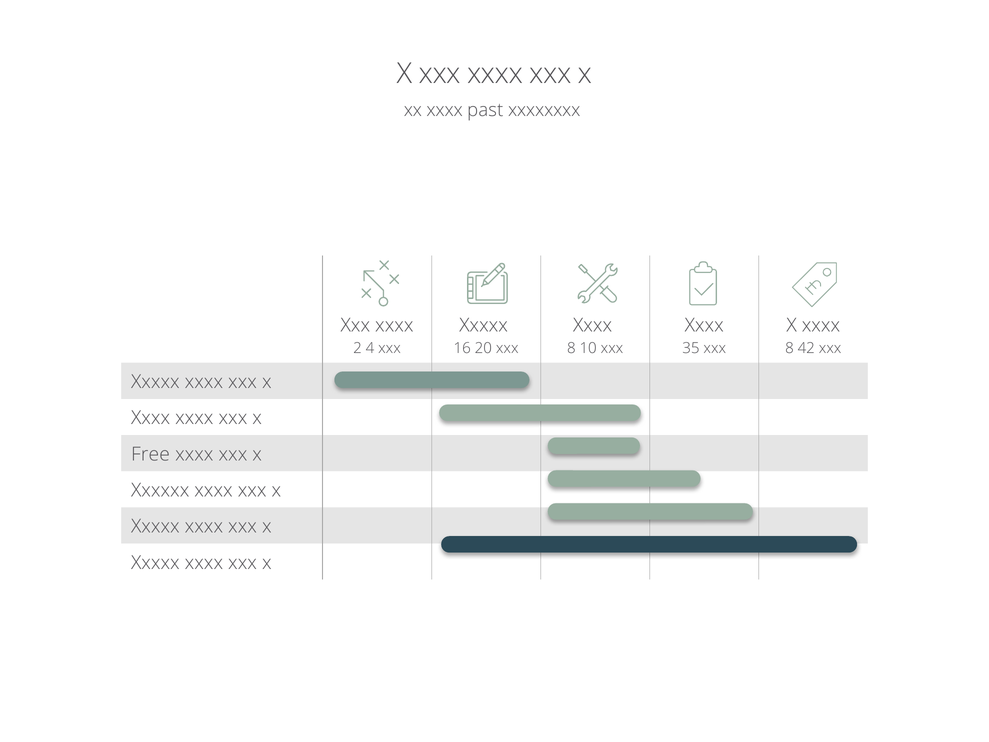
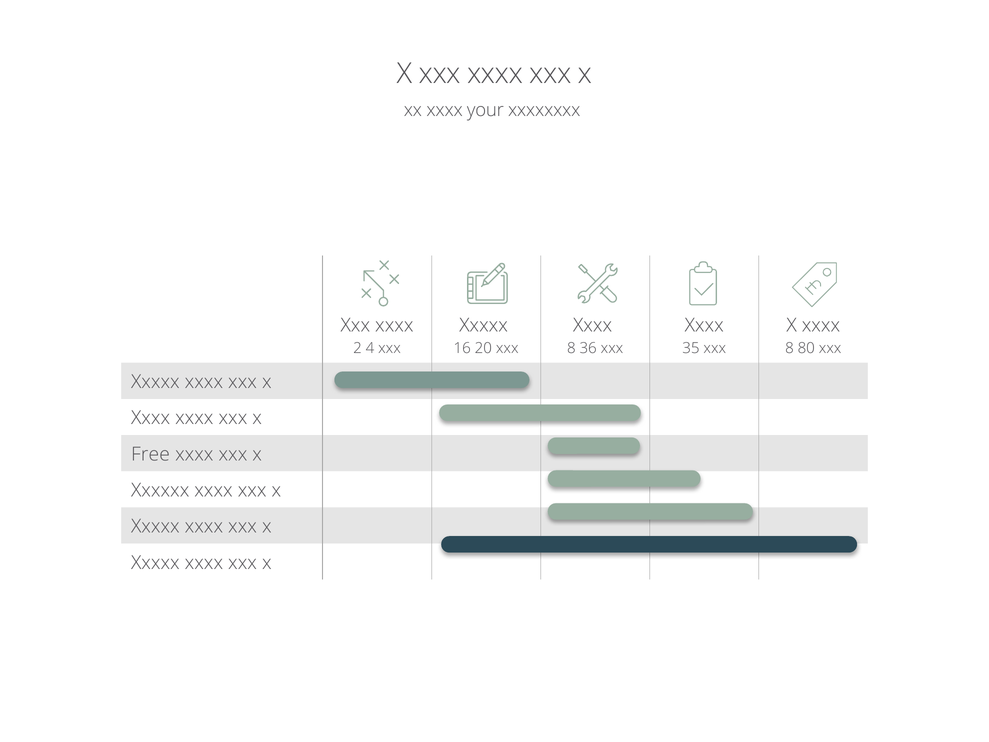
past: past -> your (485, 110)
10: 10 -> 36 (588, 348)
42: 42 -> 80 (806, 348)
